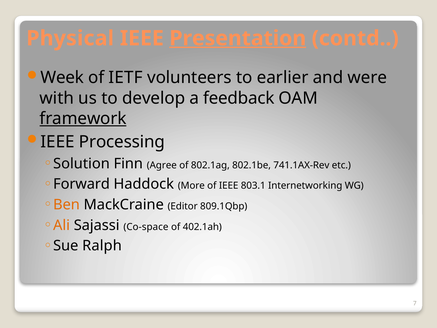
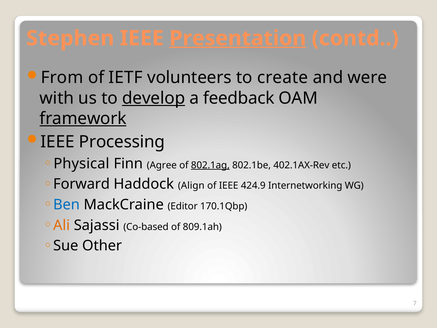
Physical: Physical -> Stephen (70, 38)
Week: Week -> From (62, 78)
earlier: earlier -> create (283, 78)
develop underline: none -> present (154, 98)
Solution: Solution -> Physical (81, 164)
802.1ag underline: none -> present (210, 165)
741.1AX-Rev: 741.1AX-Rev -> 402.1AX-Rev (301, 165)
More: More -> Align (191, 186)
803.1: 803.1 -> 424.9 (253, 186)
Ben colour: orange -> blue (66, 205)
809.1Qbp: 809.1Qbp -> 170.1Qbp (224, 206)
Co-space: Co-space -> Co-based (146, 227)
402.1ah: 402.1ah -> 809.1ah (202, 227)
Ralph: Ralph -> Other (102, 246)
